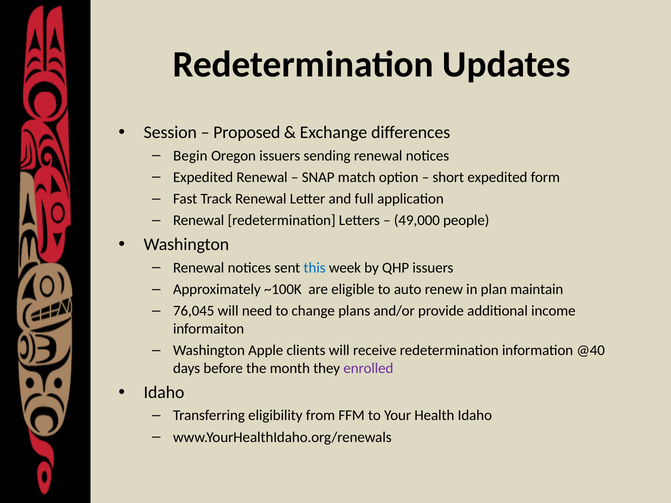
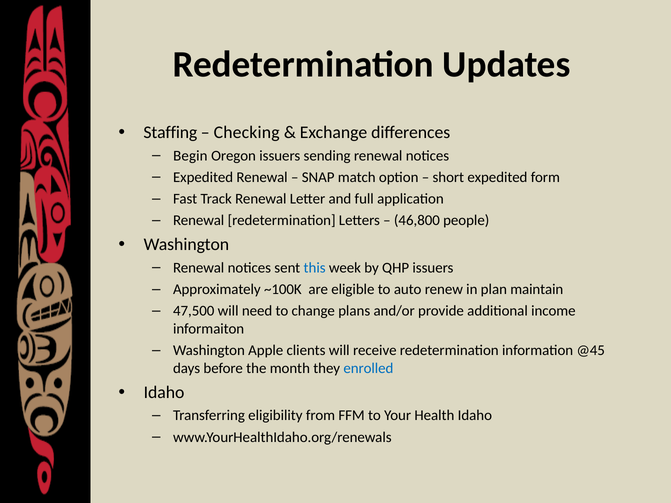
Session: Session -> Staffing (170, 133)
Proposed: Proposed -> Checking (247, 133)
49,000: 49,000 -> 46,800 (417, 221)
76,045: 76,045 -> 47,500 (194, 311)
@40: @40 -> @45 (591, 351)
enrolled colour: purple -> blue (368, 368)
